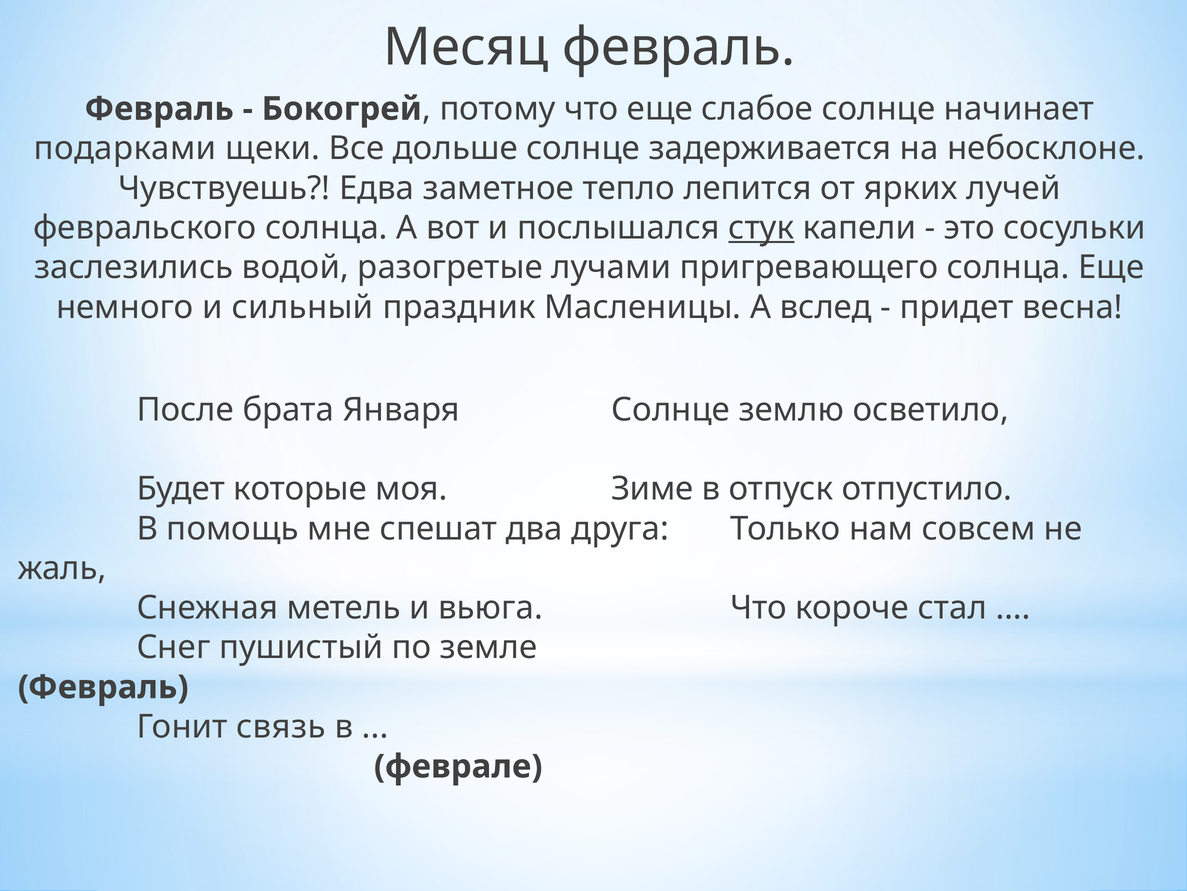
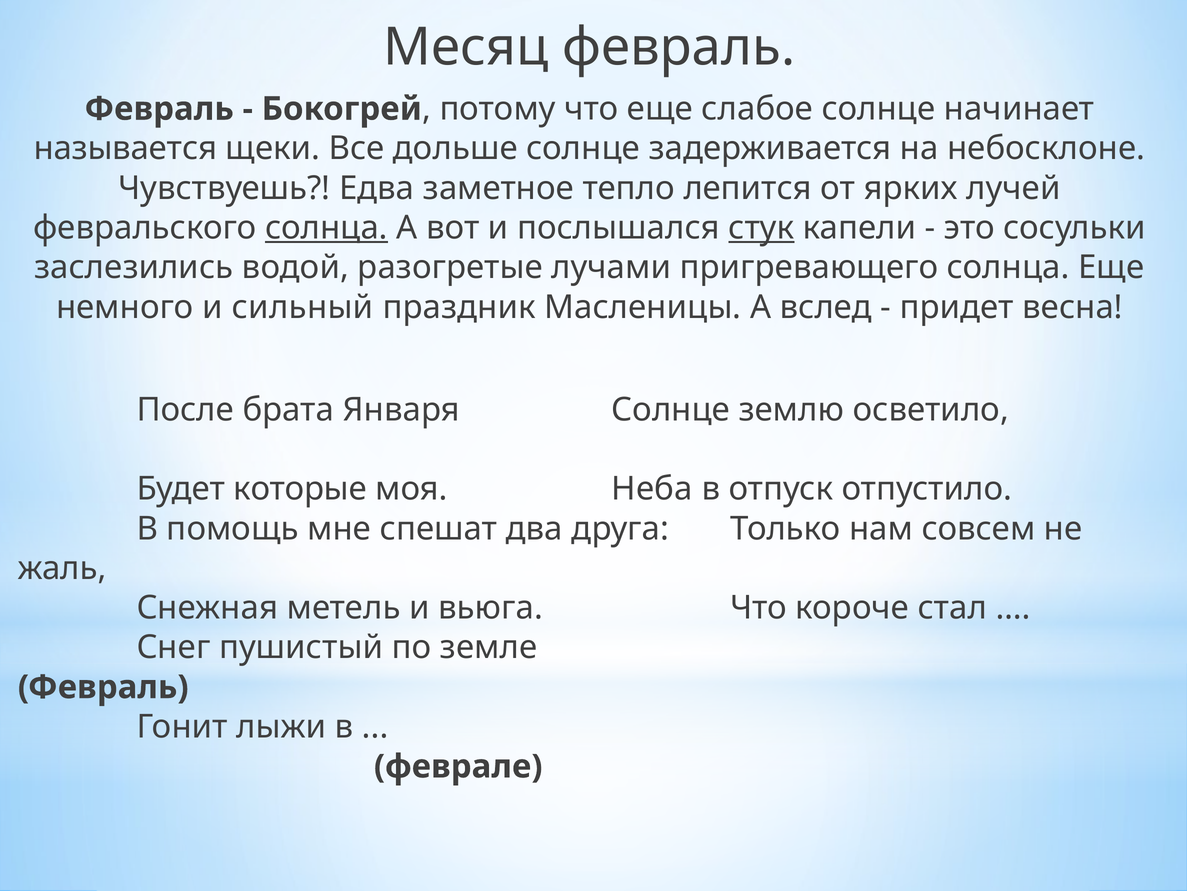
подарками: подарками -> называется (125, 148)
солнца underline: none -> present (326, 228)
Зиме: Зиме -> Неба (652, 489)
связь: связь -> лыжи (281, 726)
